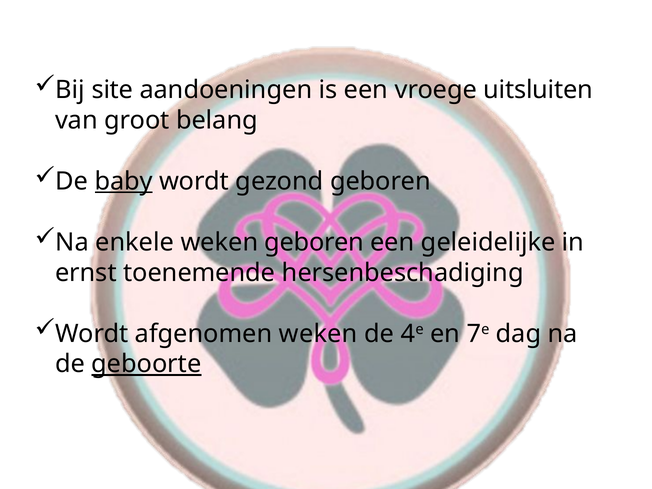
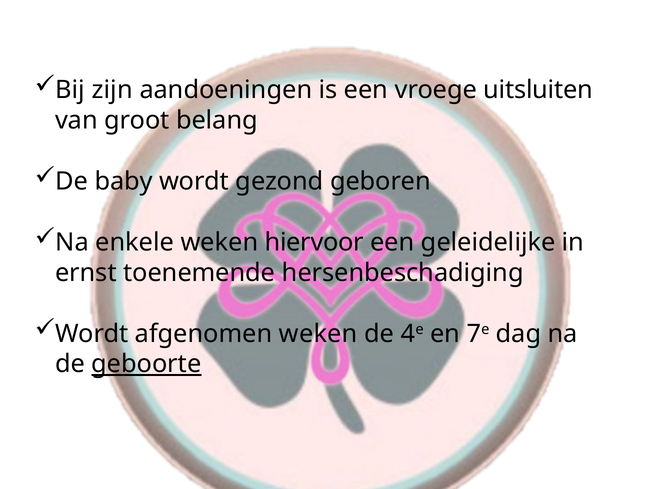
site: site -> zijn (112, 90)
baby underline: present -> none (124, 181)
weken geboren: geboren -> hiervoor (314, 242)
